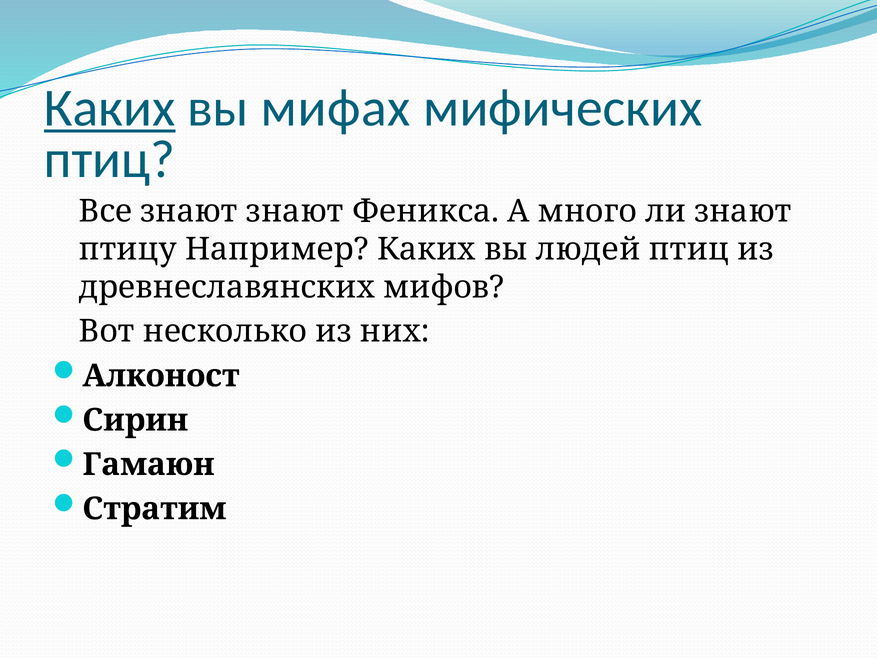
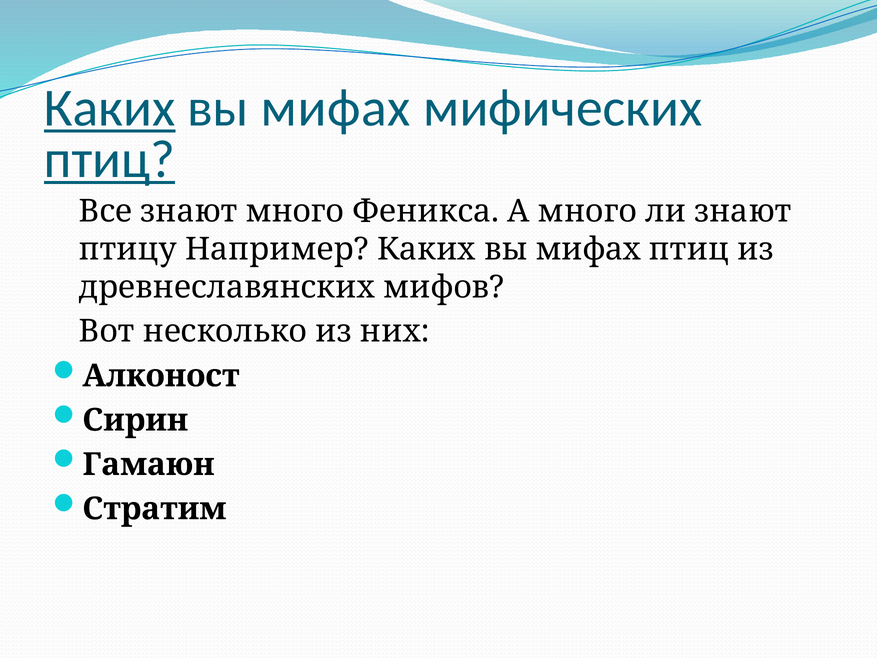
птиц underline: none -> present (110, 159)
знают знают: знают -> много (295, 211)
людей: людей -> мифах (588, 249)
